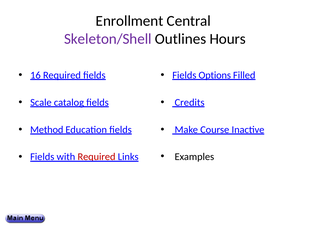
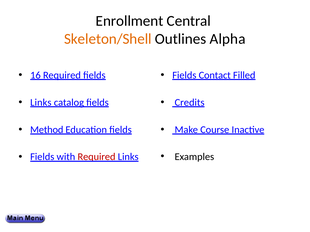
Skeleton/Shell colour: purple -> orange (108, 39)
Hours: Hours -> Alpha (228, 39)
Options: Options -> Contact (215, 75)
Scale: Scale -> Links (41, 103)
